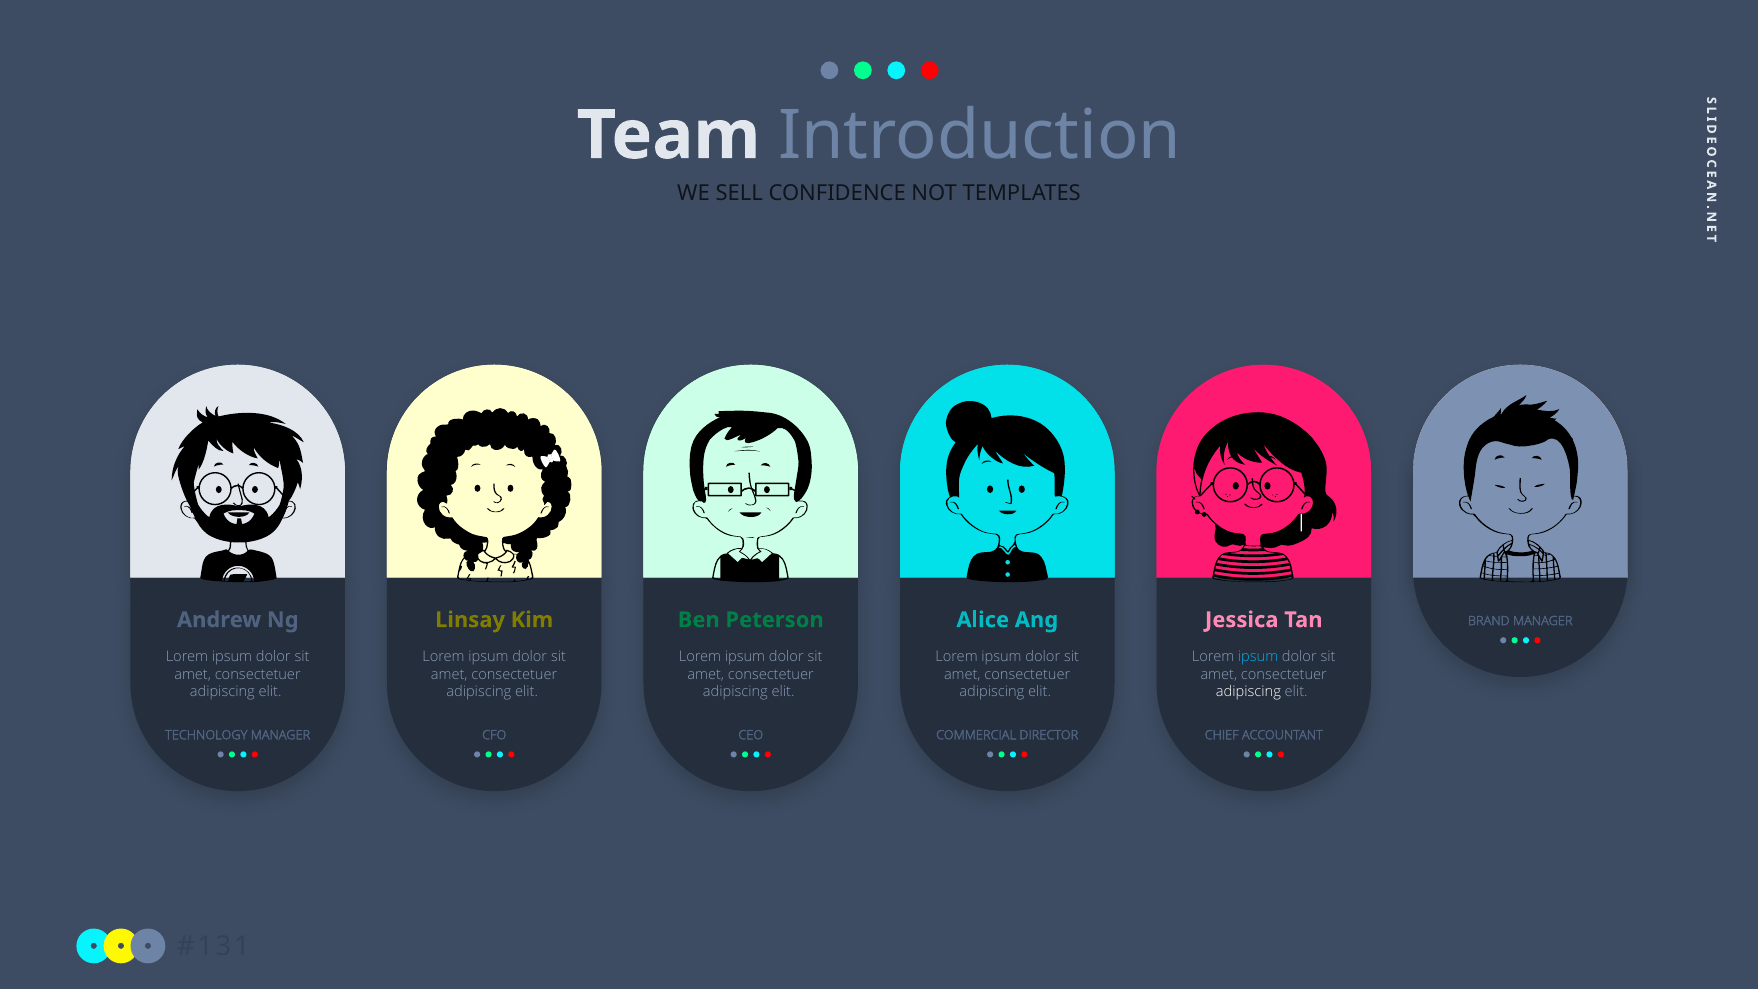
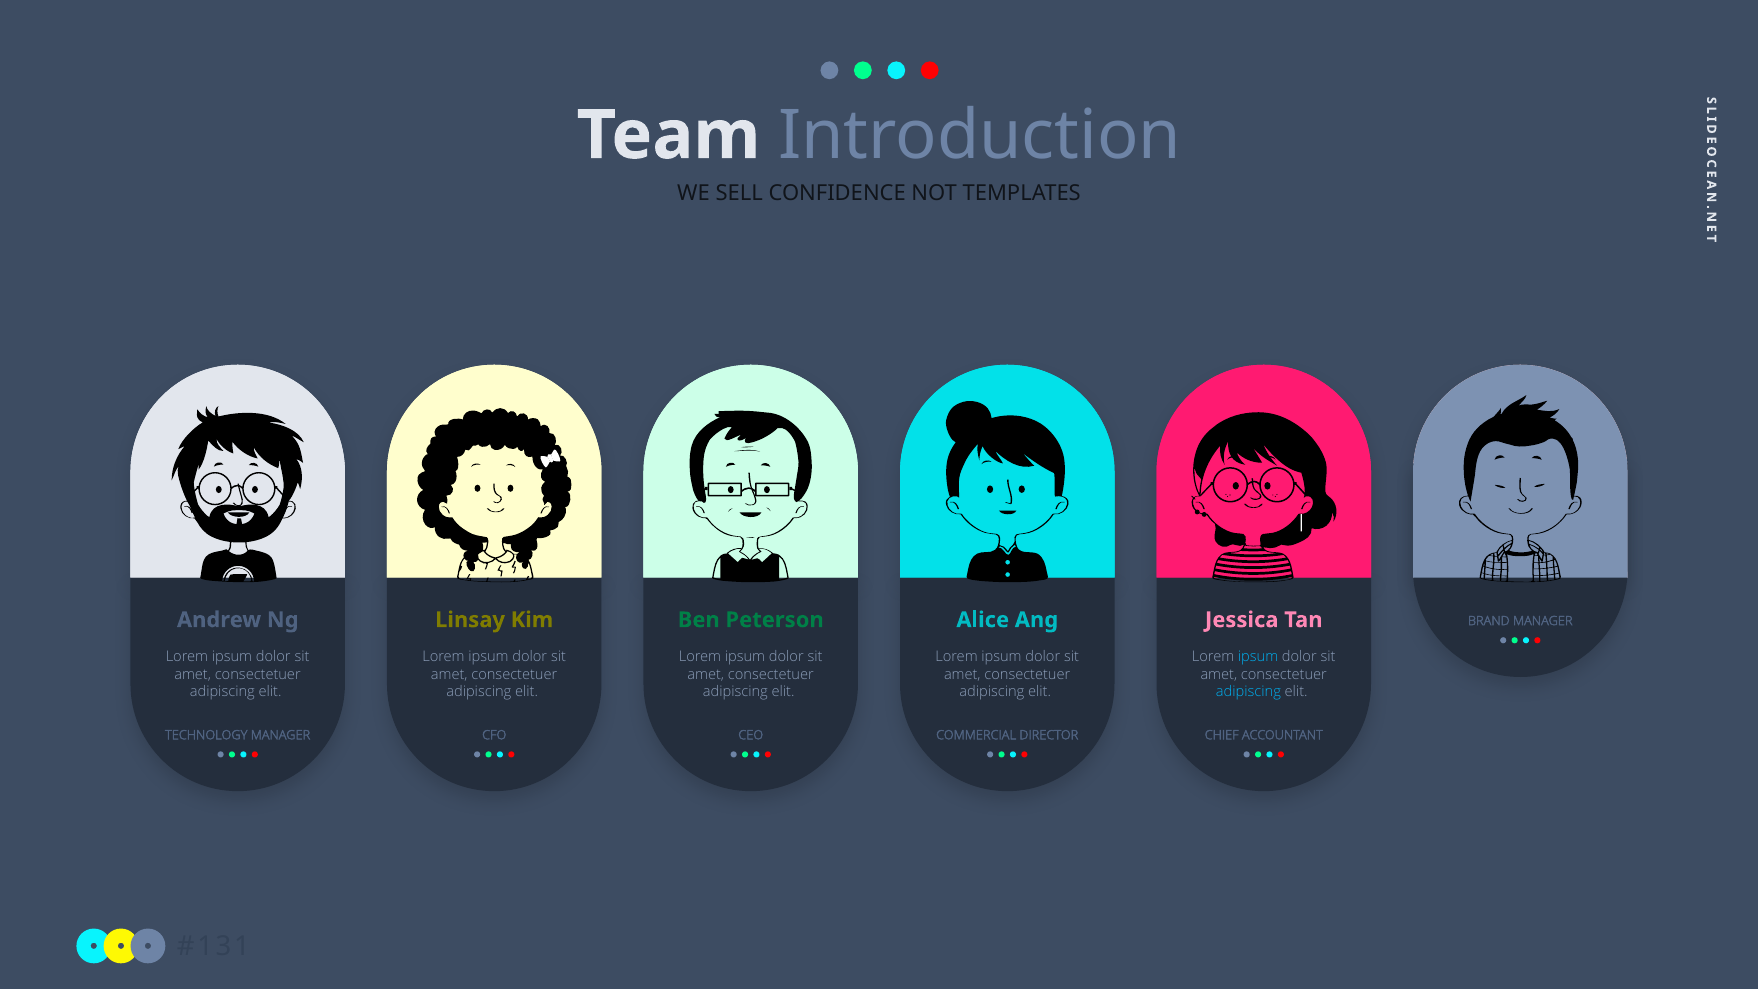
adipiscing colour: white -> light blue (1248, 692)
